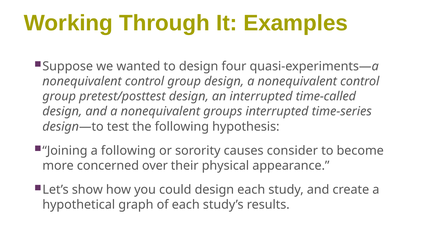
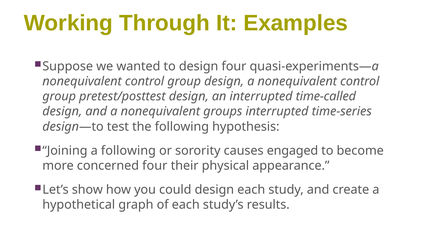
consider: consider -> engaged (292, 151)
concerned over: over -> four (155, 166)
